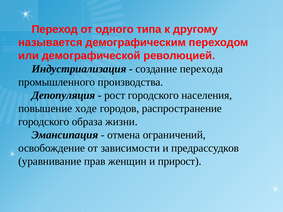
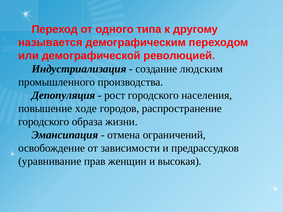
перехода: перехода -> людским (201, 69)
прирост: прирост -> высокая (180, 161)
